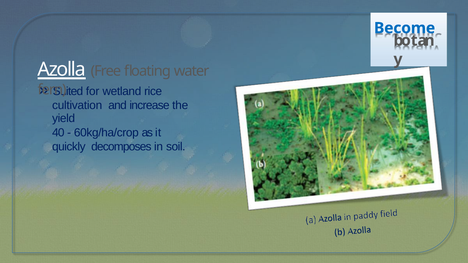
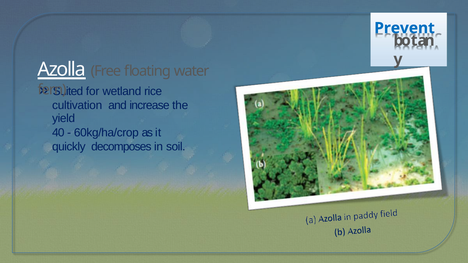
Become: Become -> Prevent (405, 28)
